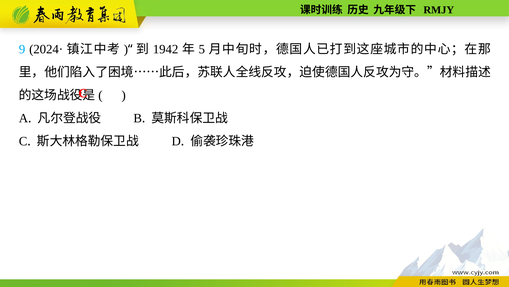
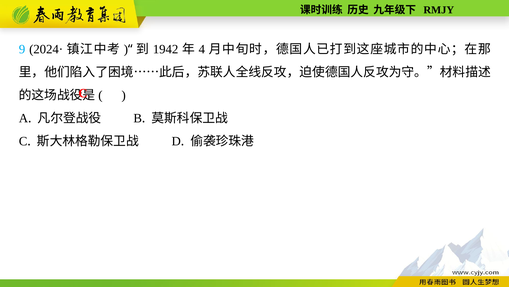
5: 5 -> 4 (202, 49)
